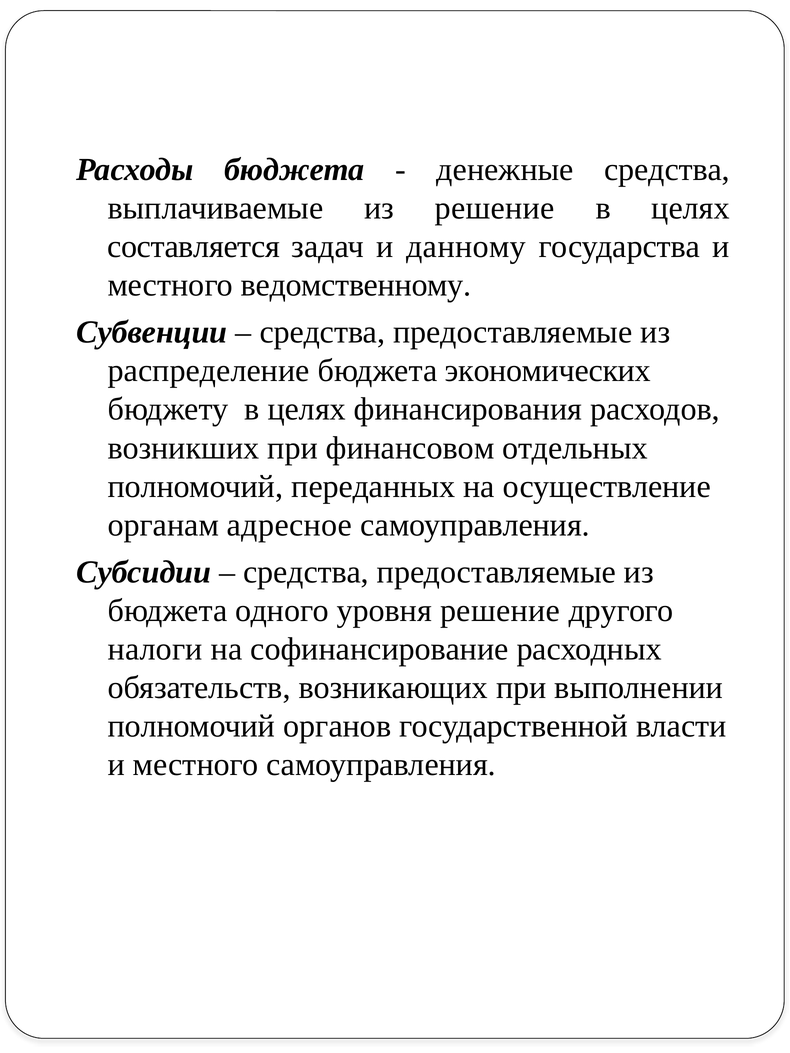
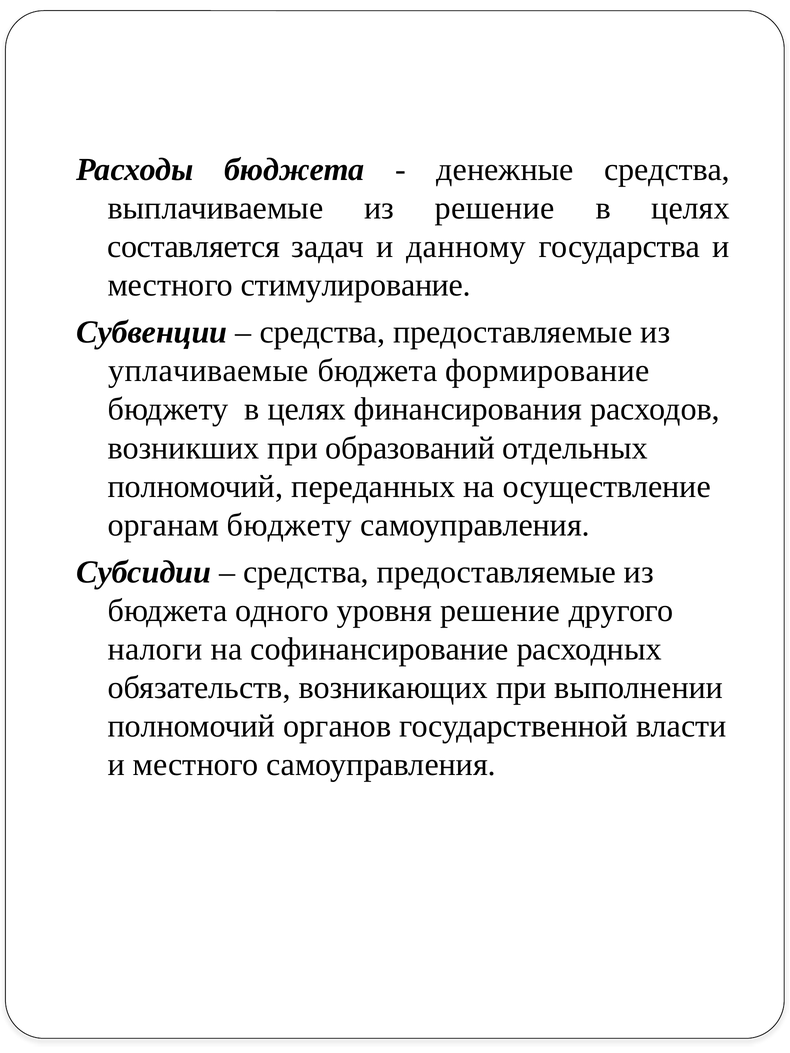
ведомственному: ведомственному -> стимулирование (356, 285)
распределение: распределение -> уплачиваемые (208, 371)
экономических: экономических -> формирование (547, 371)
финансовом: финансовом -> образований (410, 448)
органам адресное: адресное -> бюджету (289, 525)
